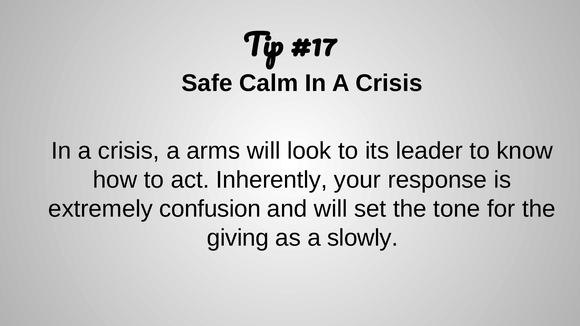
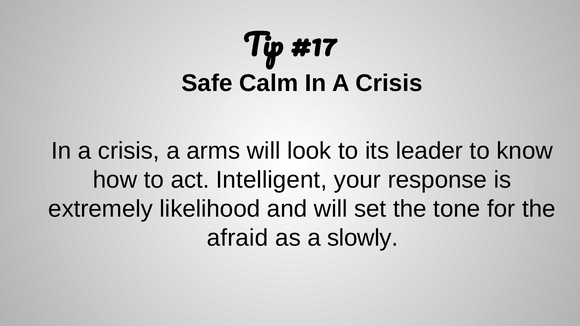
Inherently: Inherently -> Intelligent (271, 180)
confusion: confusion -> likelihood (210, 209)
giving: giving -> afraid (238, 238)
